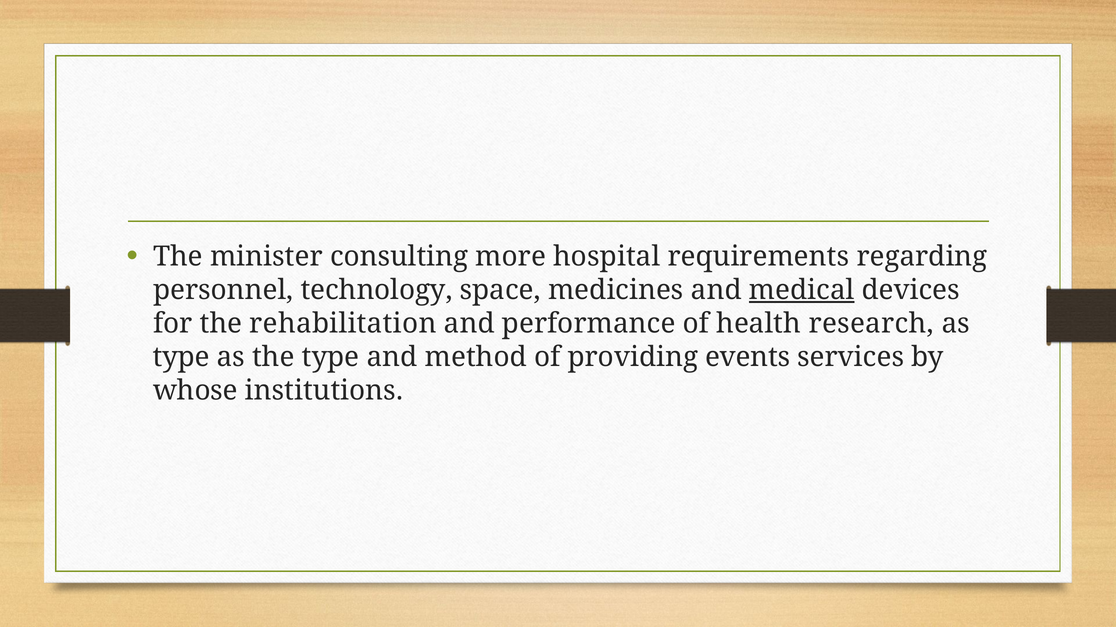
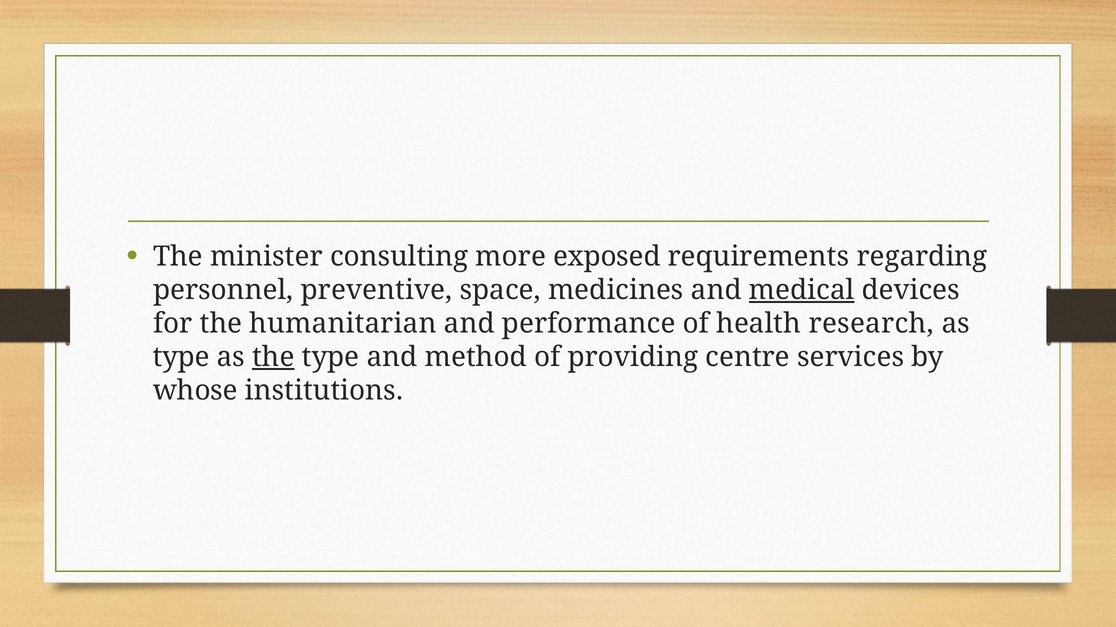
hospital: hospital -> exposed (607, 257)
technology: technology -> preventive (377, 290)
rehabilitation: rehabilitation -> humanitarian (343, 324)
the underline: none -> present (273, 357)
events: events -> centre (748, 357)
